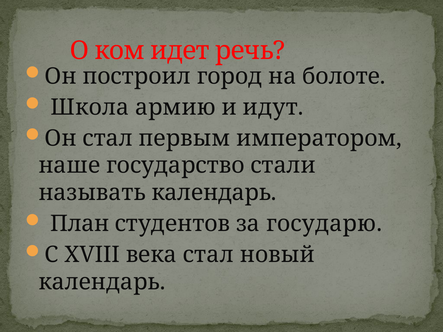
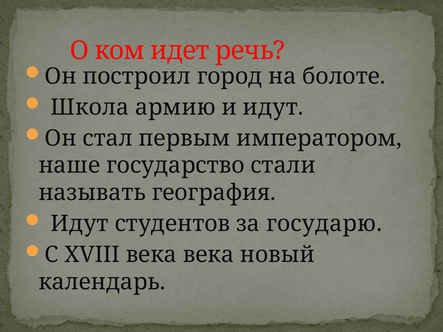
называть календарь: календарь -> география (214, 193)
План: План -> Идут (80, 224)
века стал: стал -> века (208, 255)
